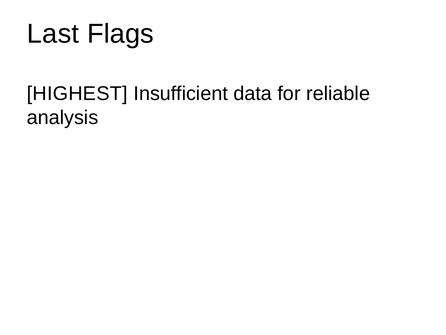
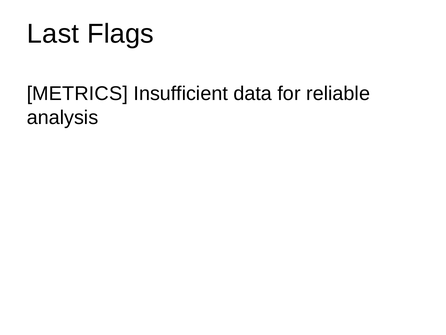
HIGHEST: HIGHEST -> METRICS (77, 94)
